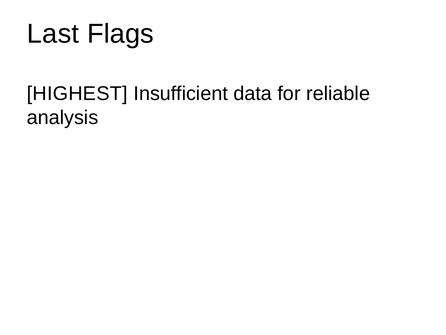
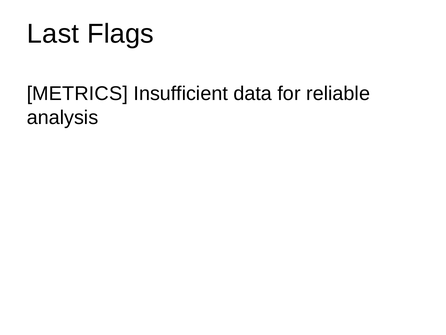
HIGHEST: HIGHEST -> METRICS (77, 94)
